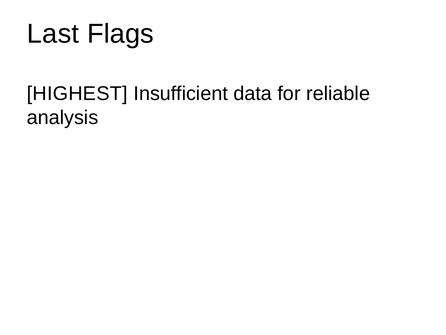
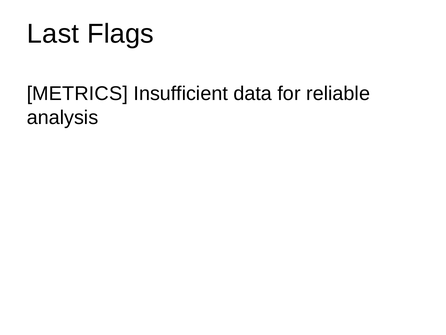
HIGHEST: HIGHEST -> METRICS (77, 94)
